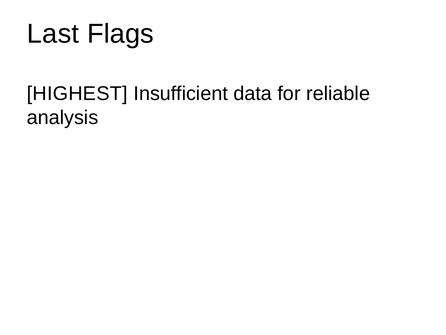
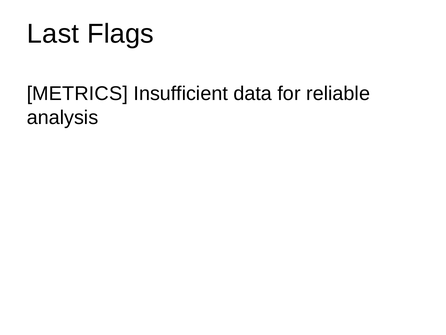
HIGHEST: HIGHEST -> METRICS (77, 94)
